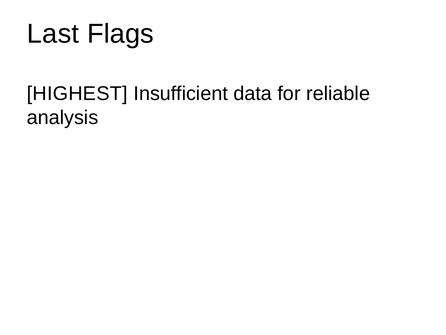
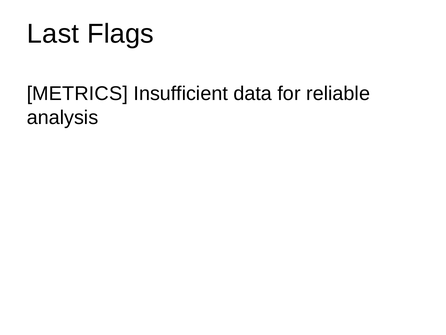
HIGHEST: HIGHEST -> METRICS (77, 94)
